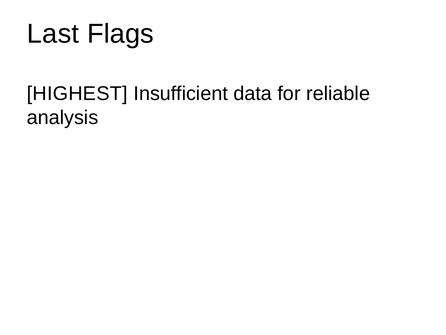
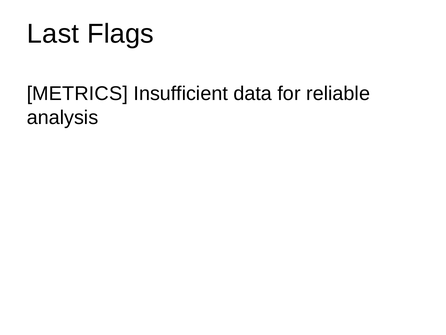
HIGHEST: HIGHEST -> METRICS (77, 94)
